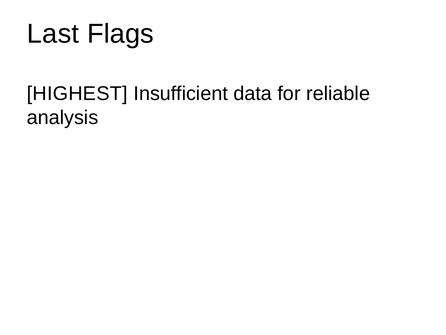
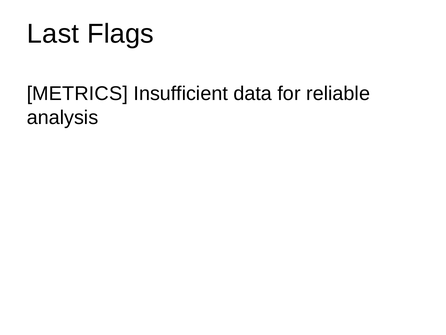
HIGHEST: HIGHEST -> METRICS (77, 94)
